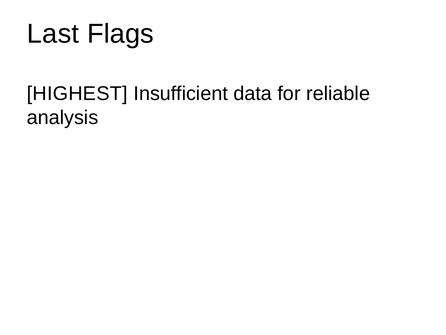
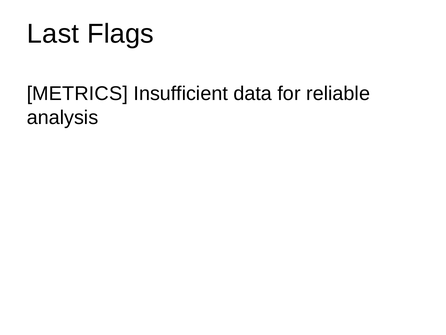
HIGHEST: HIGHEST -> METRICS (77, 94)
